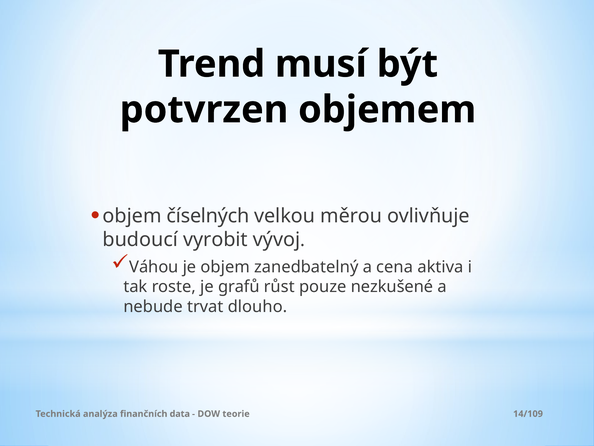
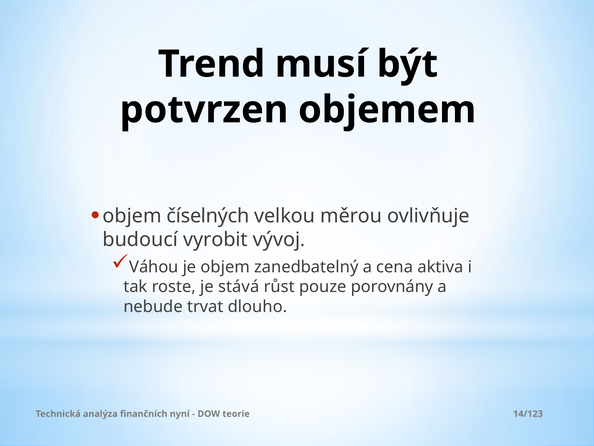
grafů: grafů -> stává (239, 286)
nezkušené: nezkušené -> porovnány (392, 286)
data: data -> nyní (180, 413)
14/109: 14/109 -> 14/123 (528, 413)
